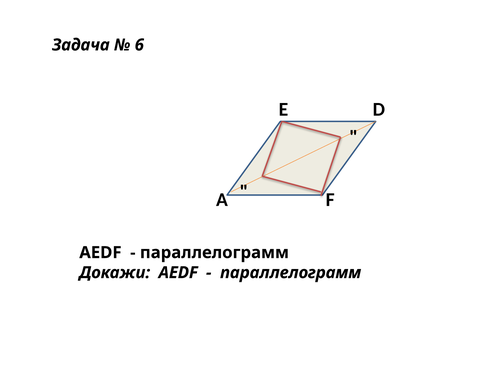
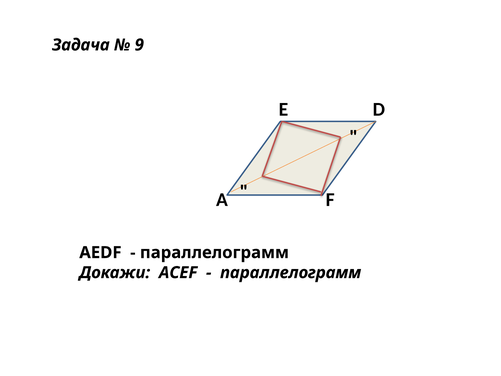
6: 6 -> 9 (139, 45)
Докажи AEDF: AEDF -> АСEF (178, 272)
